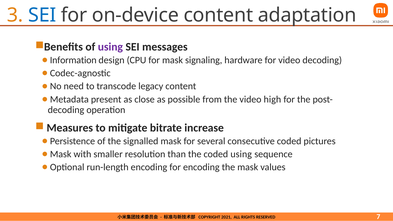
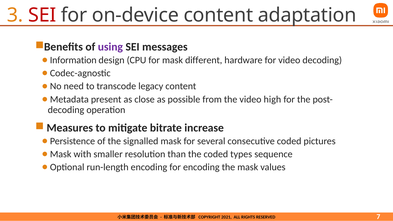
SEI colour: blue -> red (42, 15)
signaling: signaling -> different (204, 60)
coded using: using -> types (241, 154)
